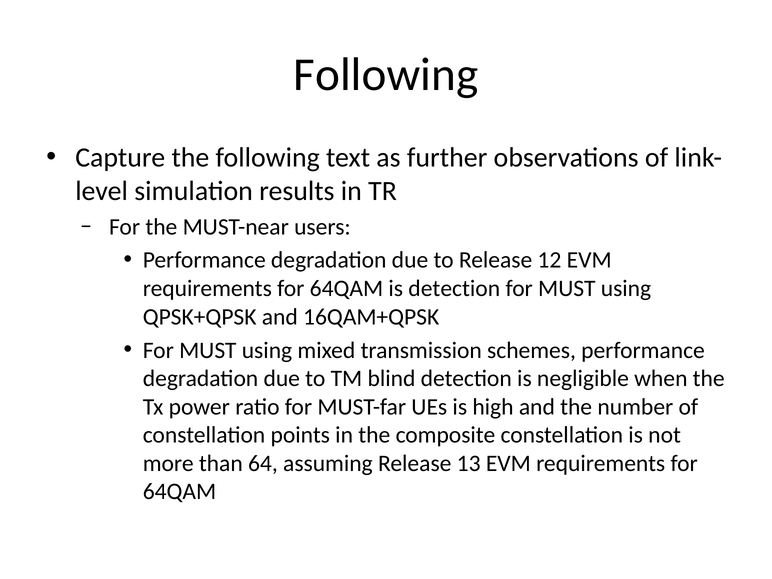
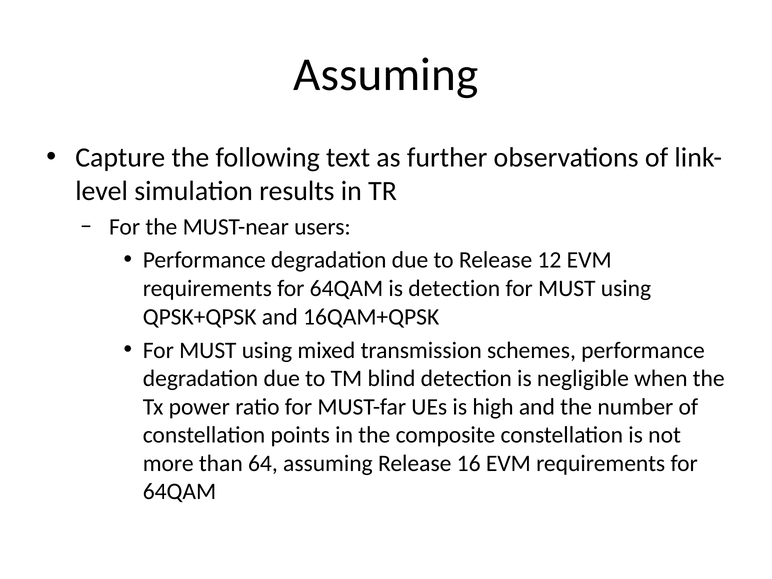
Following: Following -> Assuming (386, 75)
13: 13 -> 16 (469, 463)
